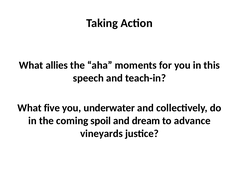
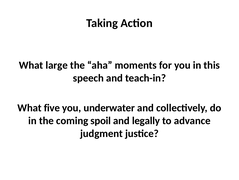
allies: allies -> large (57, 65)
dream: dream -> legally (146, 120)
vineyards: vineyards -> judgment (102, 133)
